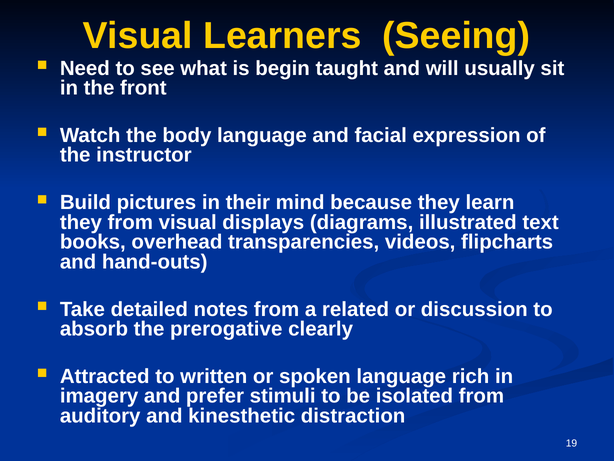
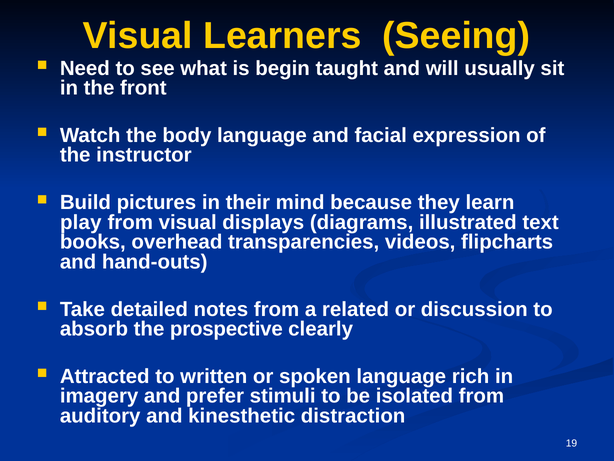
they: they -> play (81, 222)
prerogative: prerogative -> prospective (226, 329)
